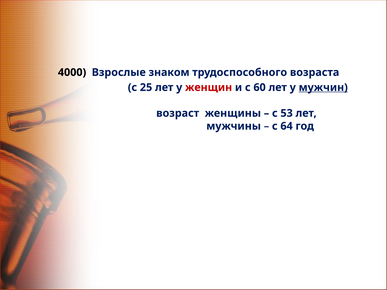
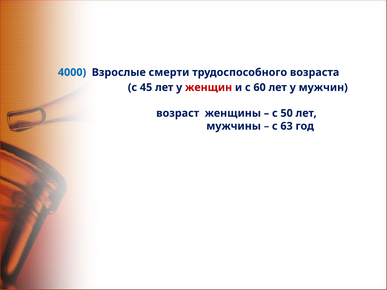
4000 colour: black -> blue (72, 72)
знаком: знаком -> смерти (169, 72)
25: 25 -> 45 (146, 87)
мужчин underline: present -> none (323, 87)
53: 53 -> 50 (287, 113)
64: 64 -> 63 (287, 126)
